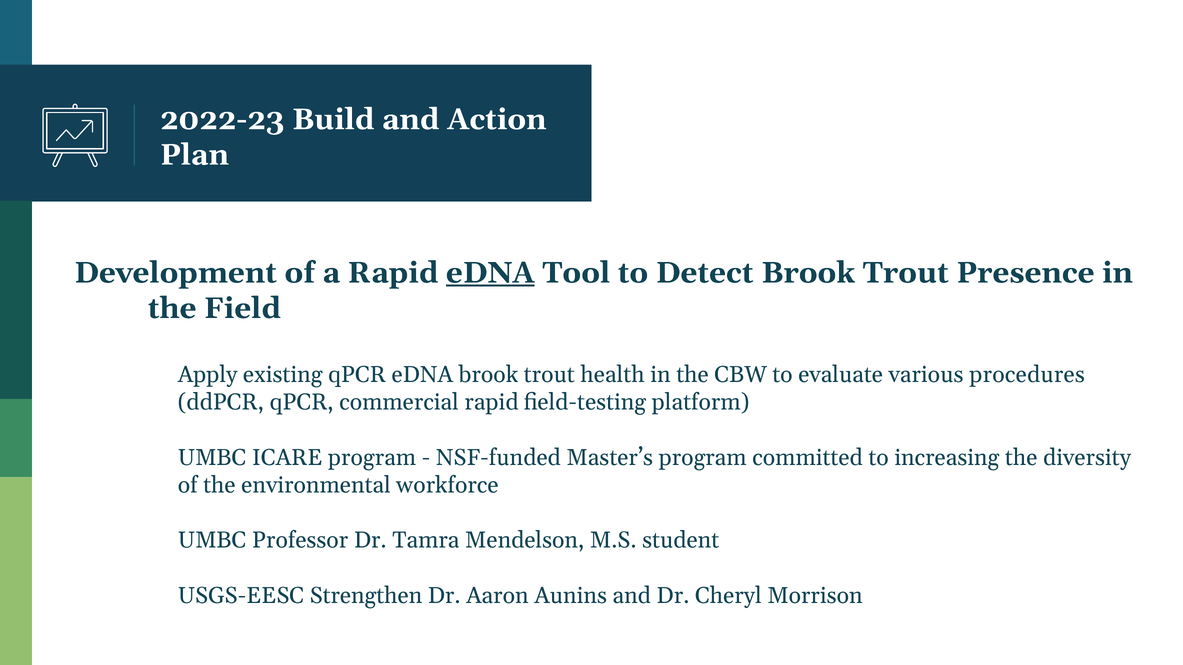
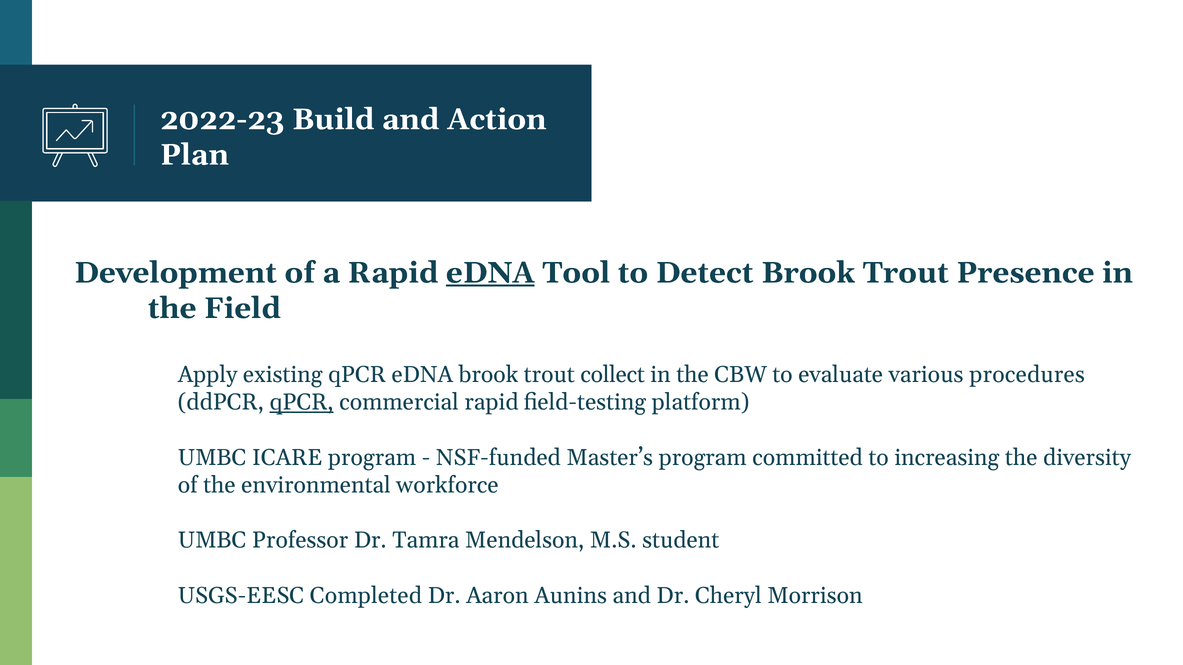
health: health -> collect (613, 375)
qPCR underline: none -> present (302, 403)
Strengthen: Strengthen -> Completed (366, 596)
